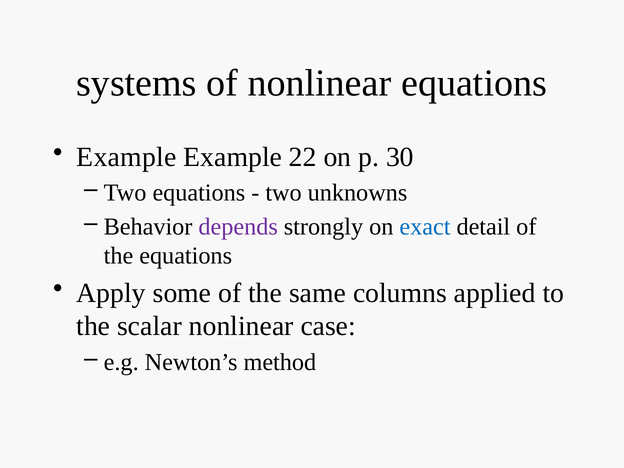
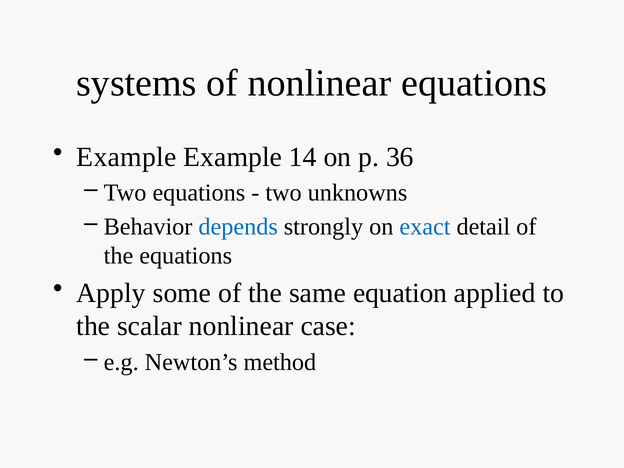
22: 22 -> 14 (303, 157)
30: 30 -> 36 (400, 157)
depends colour: purple -> blue (238, 227)
columns: columns -> equation (400, 293)
